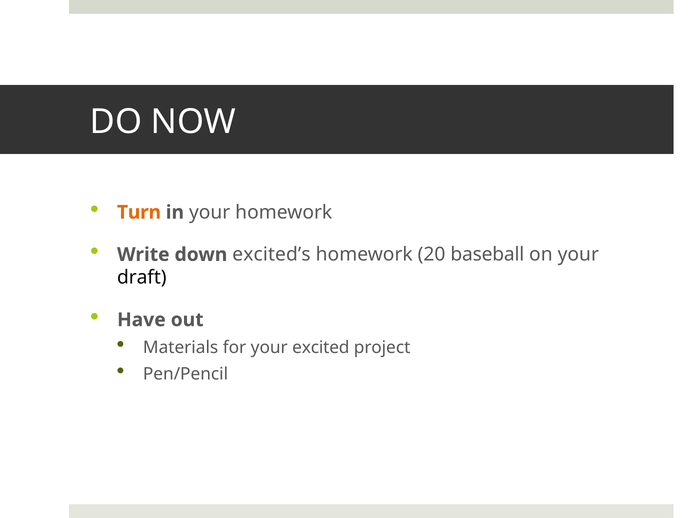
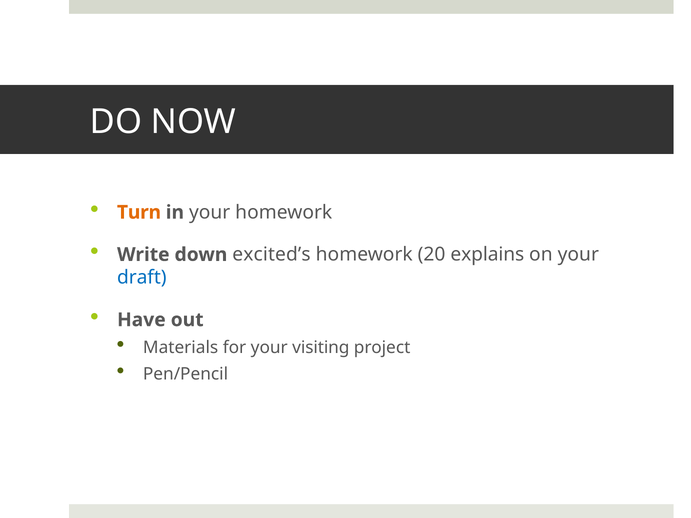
baseball: baseball -> explains (487, 255)
draft colour: black -> blue (142, 278)
excited: excited -> visiting (321, 348)
